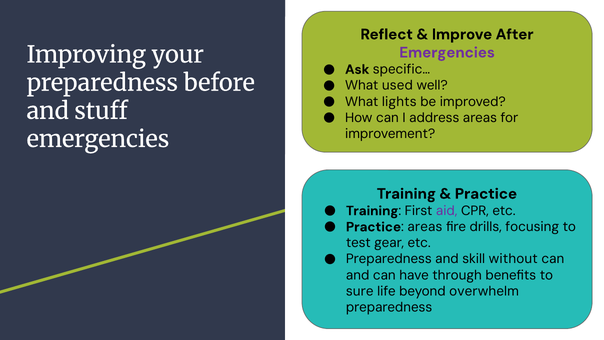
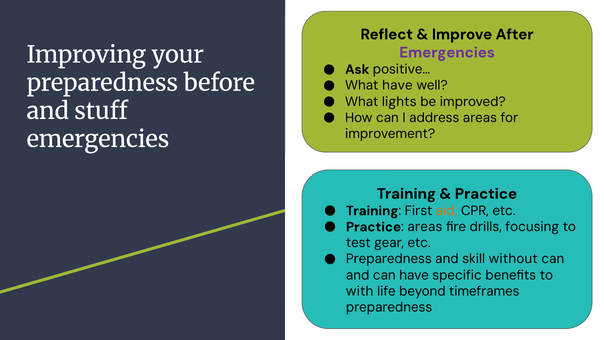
specific…: specific… -> positive… (402, 69)
What used: used -> have (397, 85)
aid colour: purple -> orange (447, 211)
through: through -> specific (457, 275)
sure: sure -> with (360, 291)
overwhelm: overwhelm -> timeframes (484, 291)
